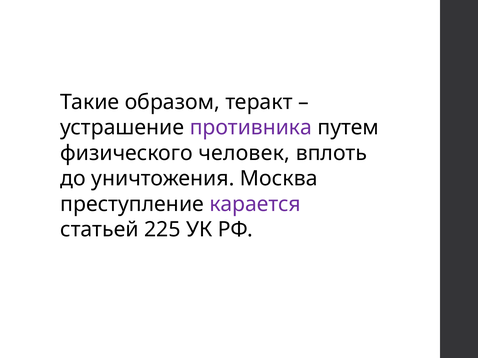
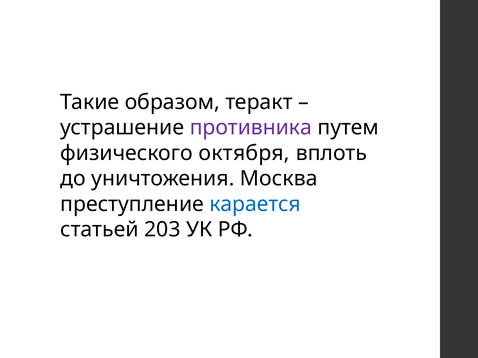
человек: человек -> октября (244, 153)
карается colour: purple -> blue (255, 204)
225: 225 -> 203 (162, 230)
